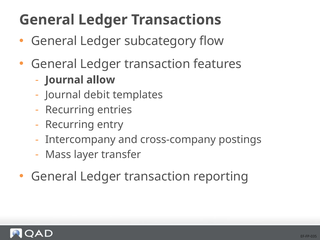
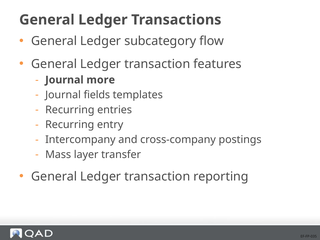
allow: allow -> more (101, 80)
debit: debit -> fields (97, 95)
